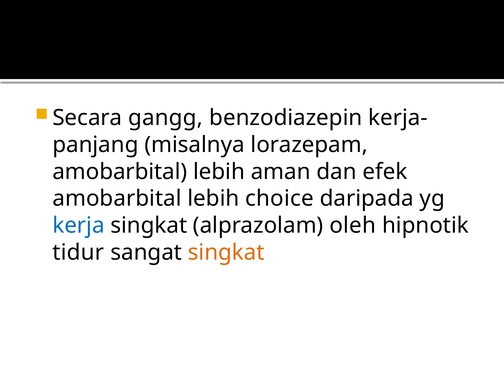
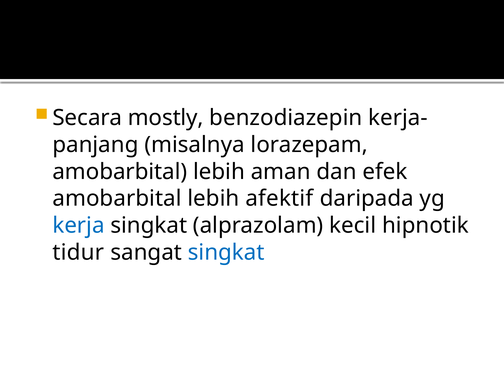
gangg: gangg -> mostly (166, 118)
choice: choice -> afektif (279, 199)
oleh: oleh -> kecil (353, 225)
singkat colour: orange -> blue (226, 252)
